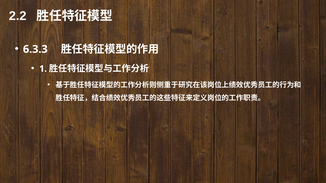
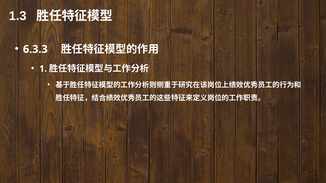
2.2: 2.2 -> 1.3 (18, 16)
